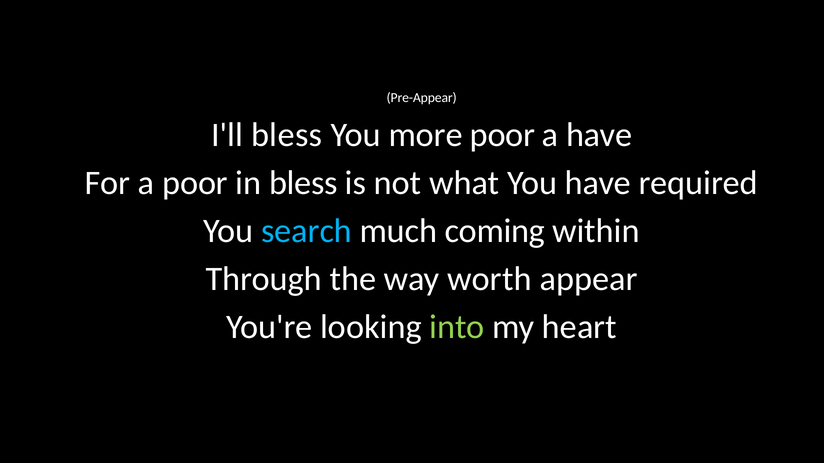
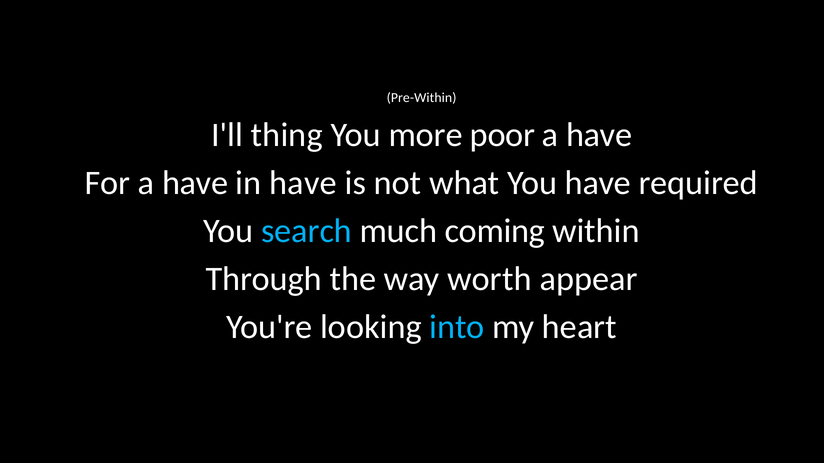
Pre-Appear: Pre-Appear -> Pre-Within (422, 98)
I'll bless: bless -> thing (287, 135)
For a poor: poor -> have (195, 183)
in bless: bless -> have (303, 183)
into colour: light green -> light blue (457, 327)
